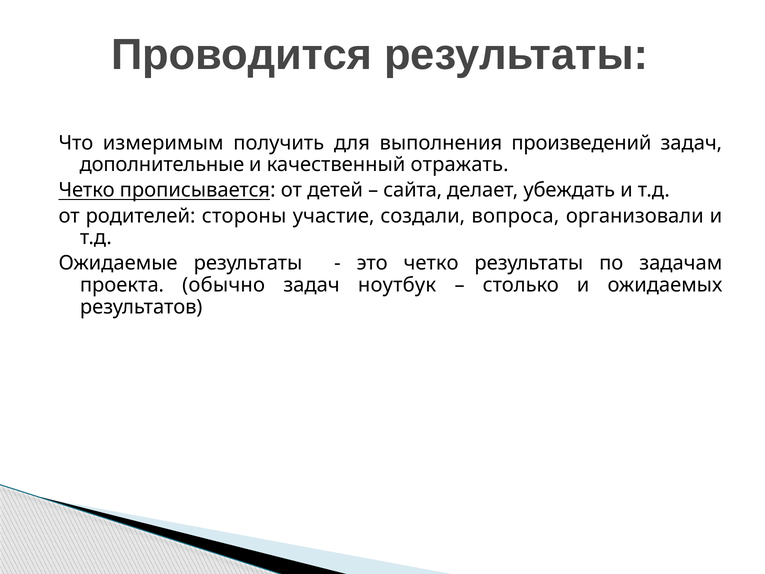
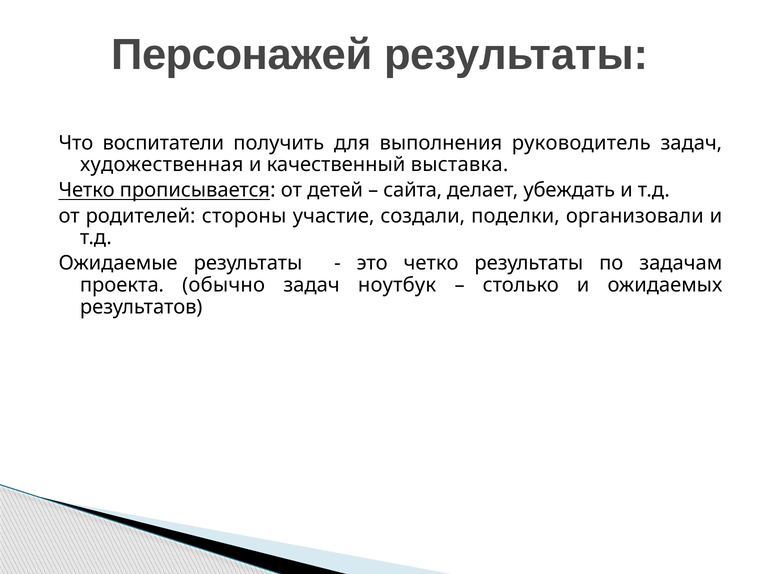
Проводится: Проводится -> Персонажей (242, 55)
измеримым: измеримым -> воспитатели (163, 143)
произведений: произведений -> руководитель (581, 143)
дополнительные: дополнительные -> художественная (162, 165)
отражать: отражать -> выставка (460, 165)
вопроса: вопроса -> поделки (515, 216)
